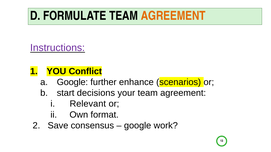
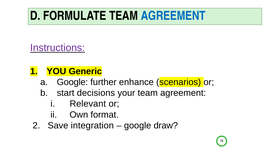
AGREEMENT colour: orange -> blue (173, 16)
Conflict: Conflict -> Generic (85, 72)
consensus: consensus -> integration (92, 126)
work: work -> draw (166, 126)
